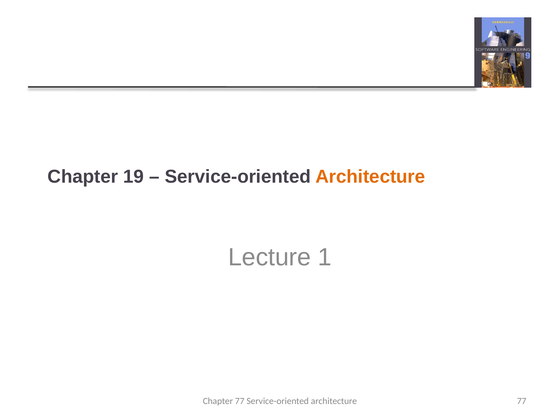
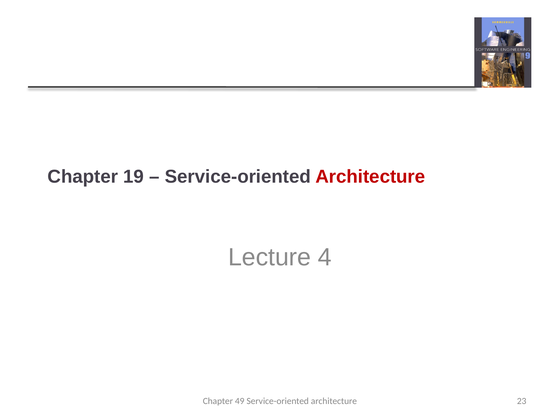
Architecture colour: orange -> red (370, 177)
1: 1 -> 4 (325, 257)
Chapter 77: 77 -> 49 (240, 401)
architecture 77: 77 -> 23 (522, 401)
